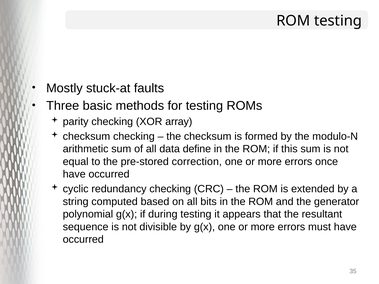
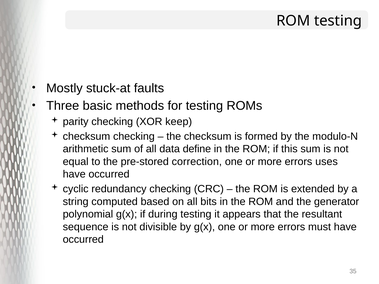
array: array -> keep (179, 122)
once: once -> uses (327, 162)
